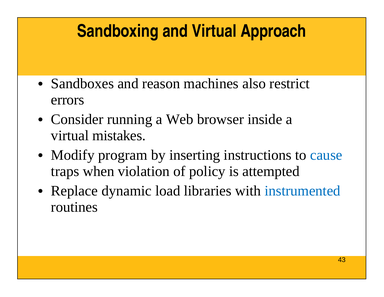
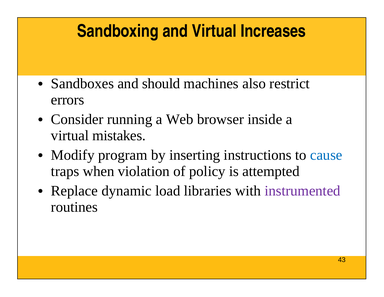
Approach: Approach -> Increases (273, 31)
reason: reason -> should (161, 84)
instrumented colour: blue -> purple (303, 191)
